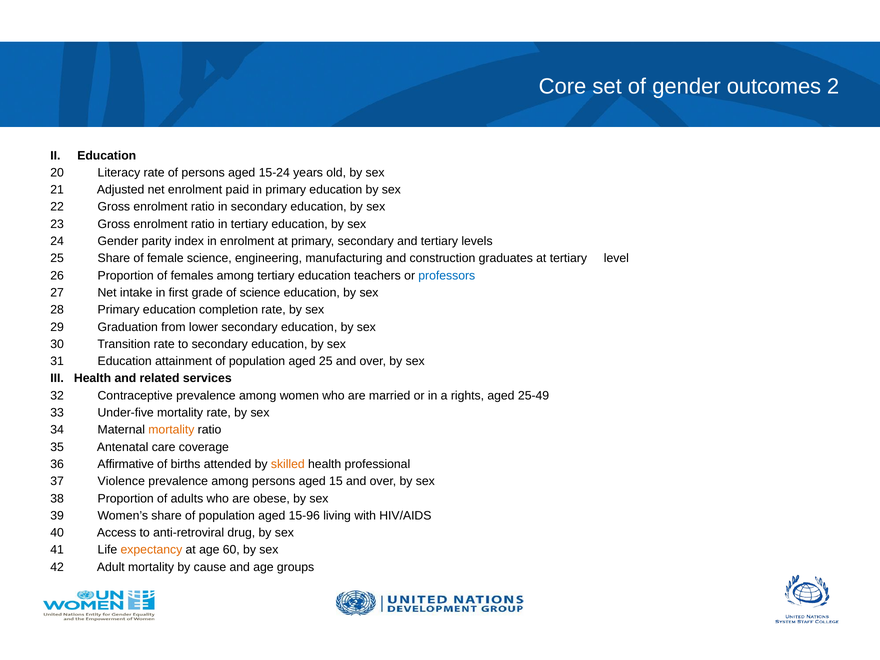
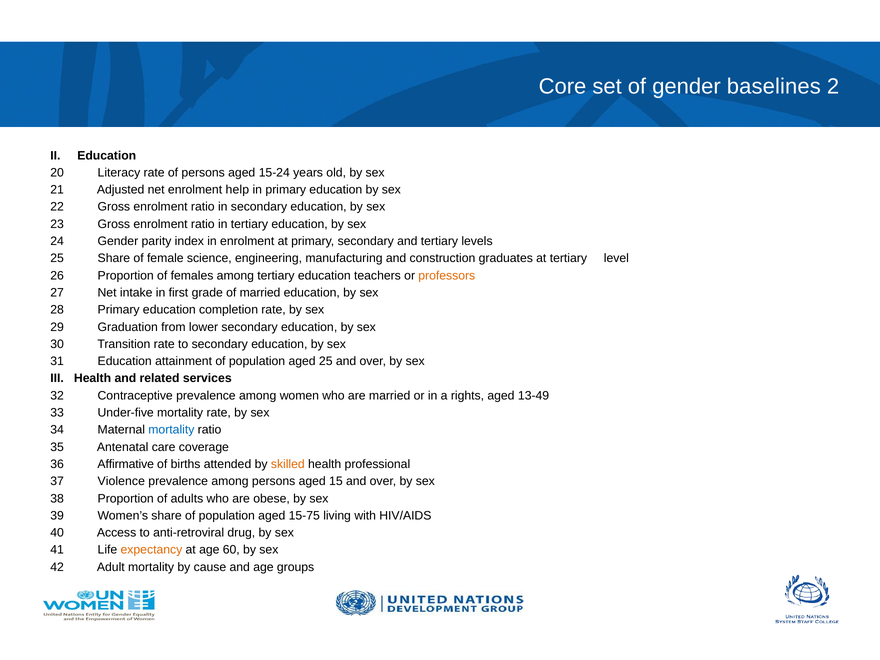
outcomes: outcomes -> baselines (774, 86)
paid: paid -> help (237, 190)
professors colour: blue -> orange (447, 276)
of science: science -> married (260, 293)
25-49: 25-49 -> 13-49 (534, 396)
mortality colour: orange -> blue (171, 430)
15-96: 15-96 -> 15-75 (304, 516)
